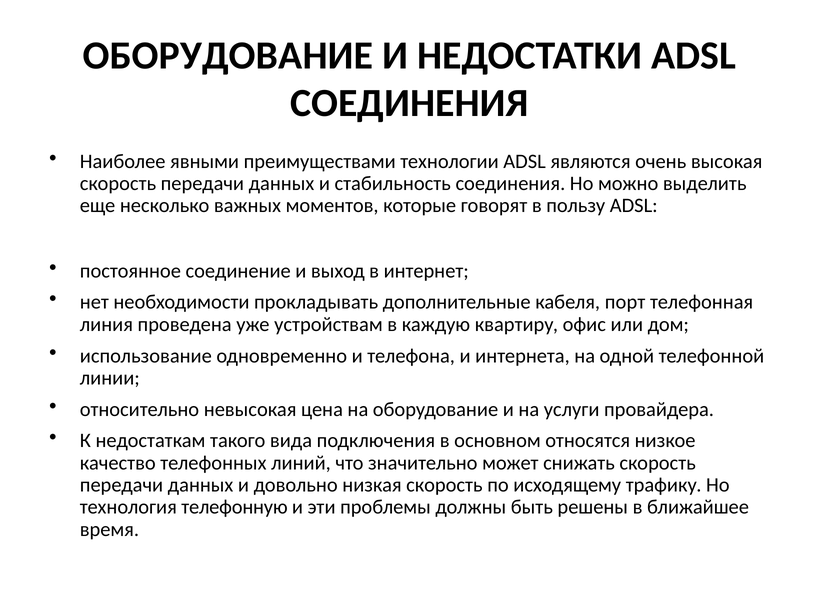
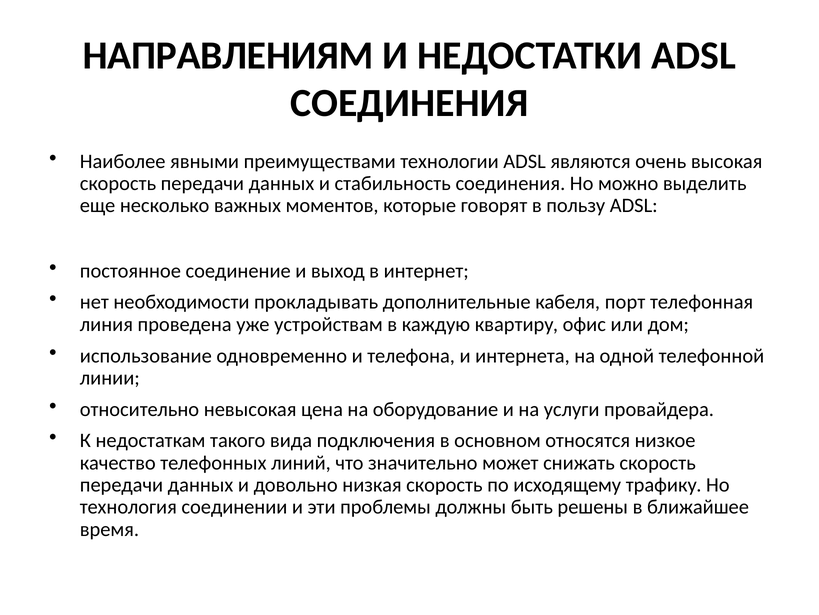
ОБОРУДОВАНИЕ: ОБОРУДОВАНИЕ -> НАПРАВЛЕНИЯМ (228, 55)
телефонную: телефонную -> соединении (234, 506)
